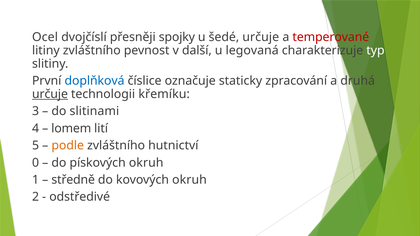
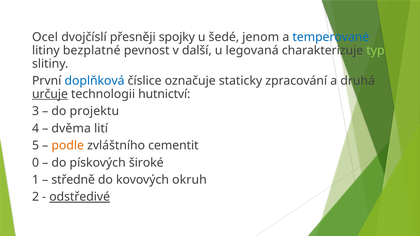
šedé určuje: určuje -> jenom (261, 37)
temperované colour: red -> blue (331, 37)
litiny zvláštního: zvláštního -> bezplatné (92, 51)
typ colour: white -> light green (375, 51)
křemíku: křemíku -> hutnictví (164, 94)
slitinami: slitinami -> projektu (94, 111)
lomem: lomem -> dvěma (71, 128)
hutnictví: hutnictví -> cementit (173, 146)
pískových okruh: okruh -> široké (146, 163)
odstředivé underline: none -> present (80, 197)
